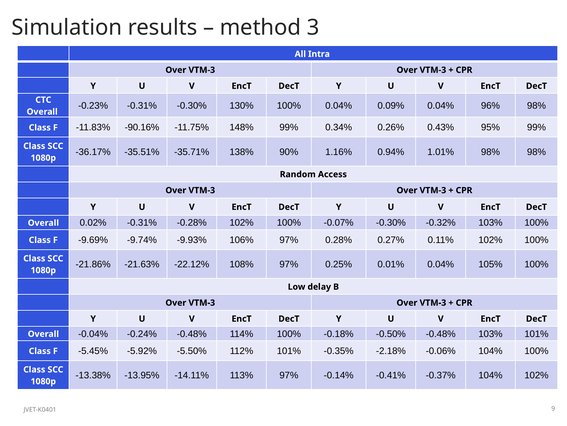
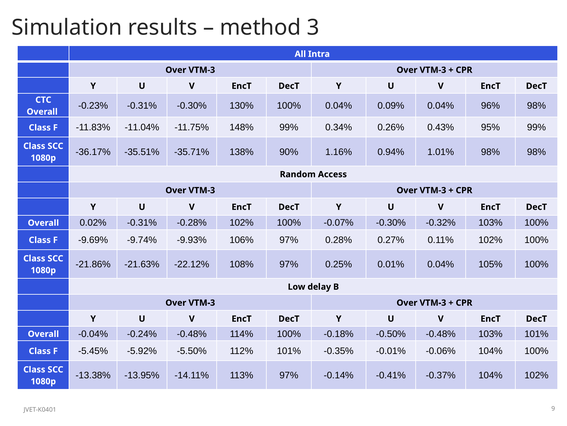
-90.16%: -90.16% -> -11.04% (142, 127)
-2.18%: -2.18% -> -0.01% (391, 350)
